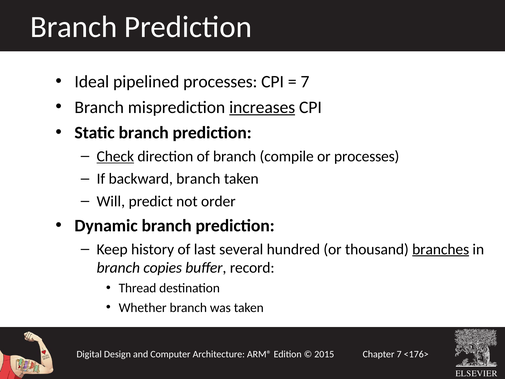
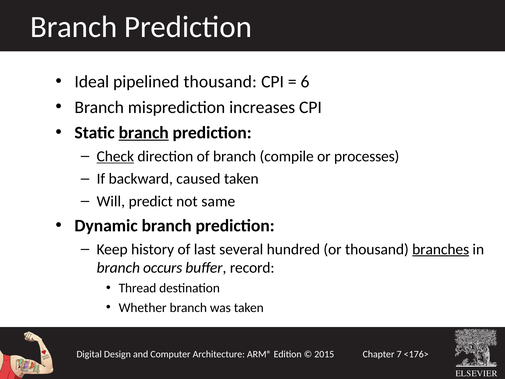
pipelined processes: processes -> thousand (220, 82)
7: 7 -> 6 (305, 82)
increases underline: present -> none (262, 107)
branch underline: none -> present (144, 133)
backward branch: branch -> caused (198, 179)
order: order -> same (218, 201)
copies: copies -> occurs (163, 268)
